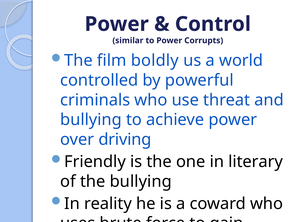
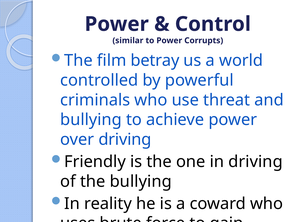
boldly: boldly -> betray (155, 61)
in literary: literary -> driving (255, 162)
